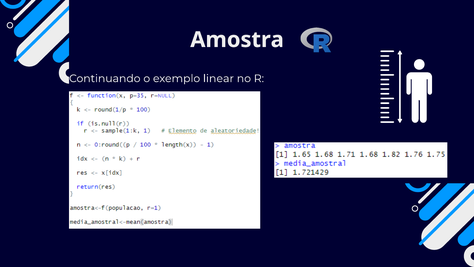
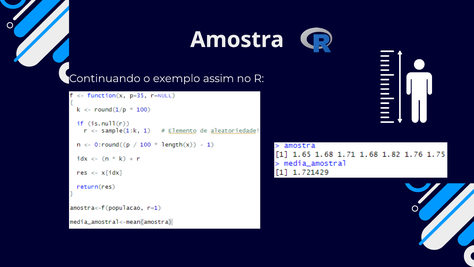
linear: linear -> assim (219, 78)
